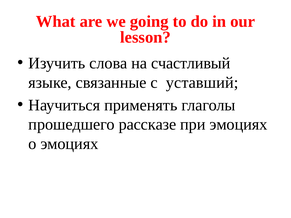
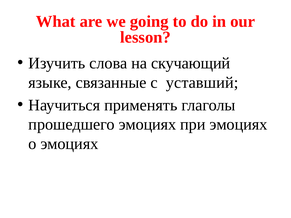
счастливый: счастливый -> скучающий (191, 63)
прошедшего рассказе: рассказе -> эмоциях (147, 125)
